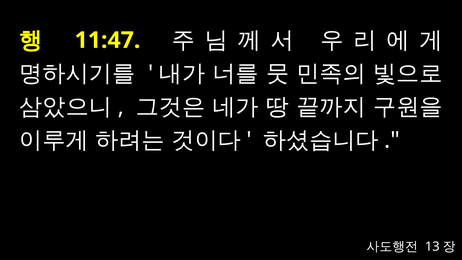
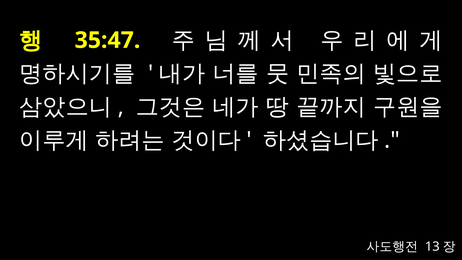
11:47: 11:47 -> 35:47 (107, 40)
